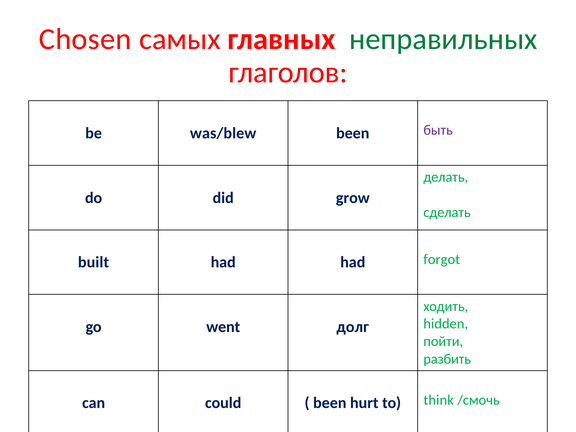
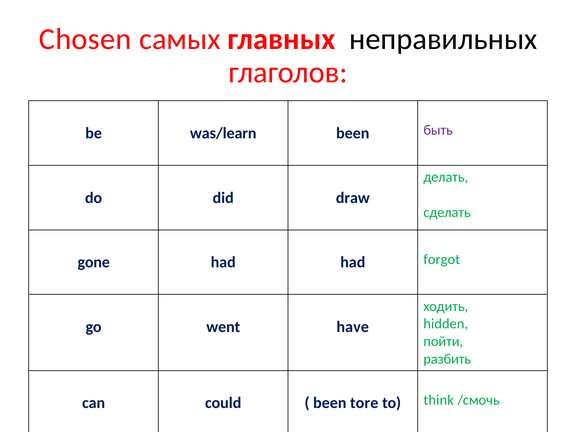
неправильных colour: green -> black (443, 39)
was/blew: was/blew -> was/learn (223, 133)
grow: grow -> draw (353, 198)
built: built -> gone (94, 262)
долг: долг -> have (353, 327)
hurt: hurt -> tore (364, 403)
